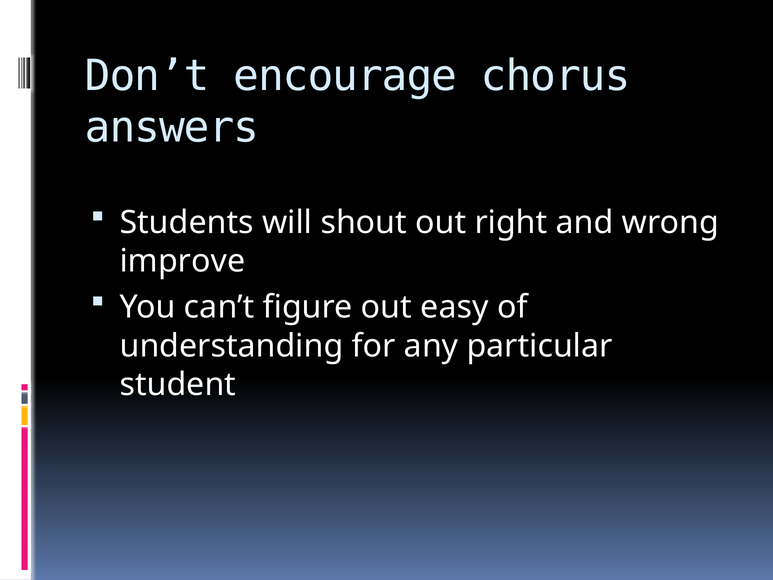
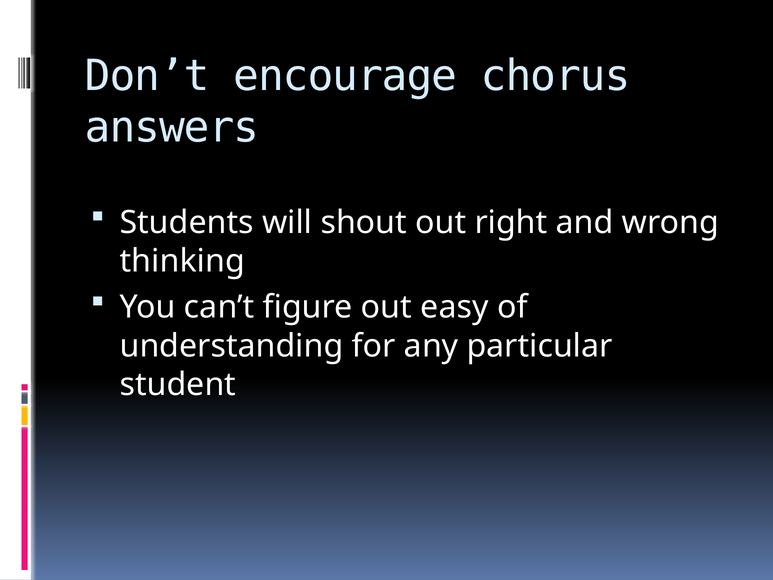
improve: improve -> thinking (182, 261)
